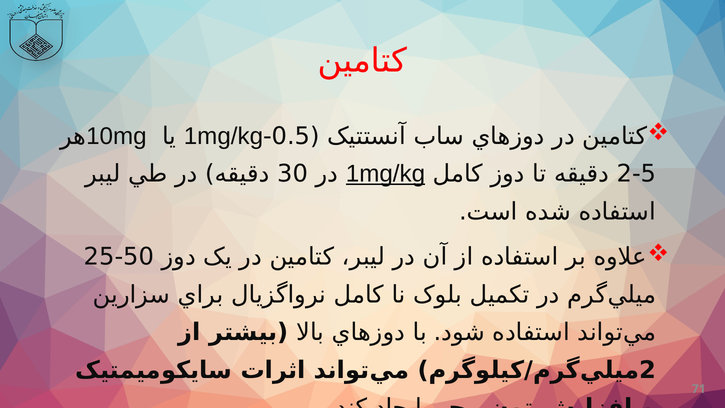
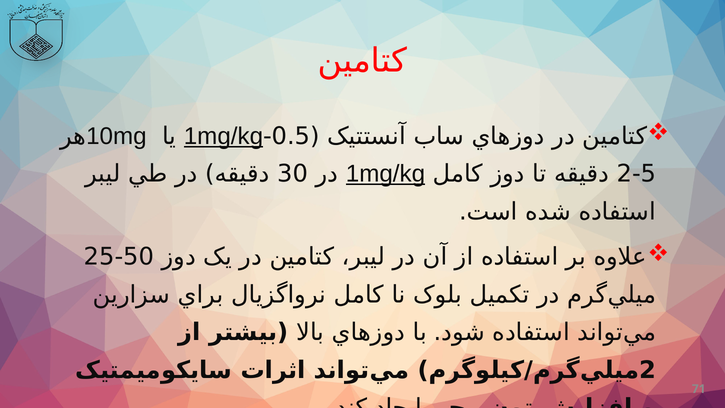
1mg/kg underline: none -> present (223, 136)
